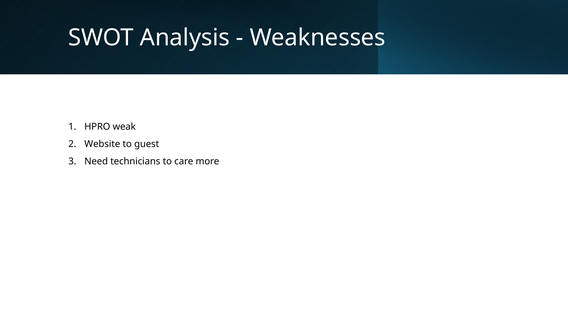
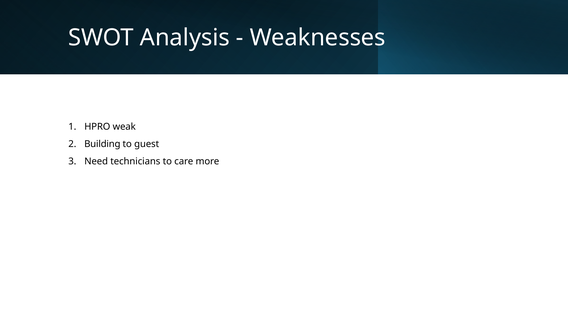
Website: Website -> Building (102, 144)
